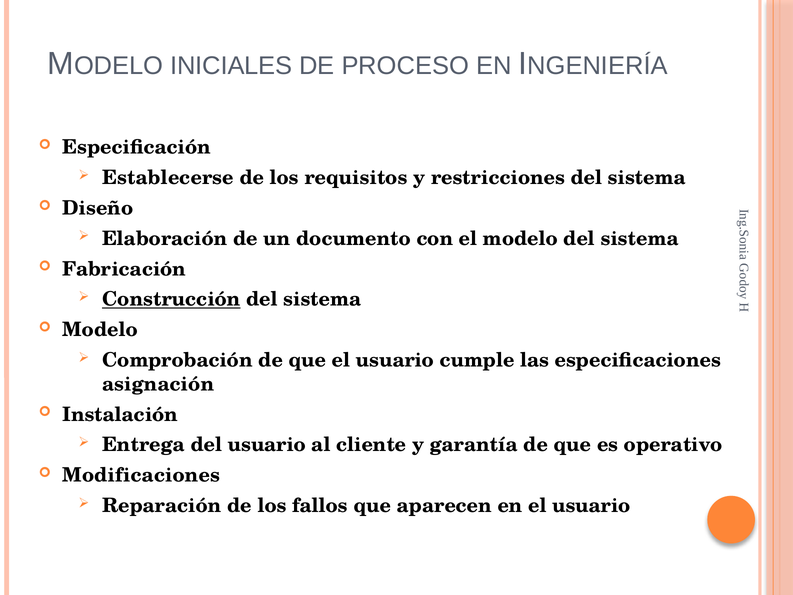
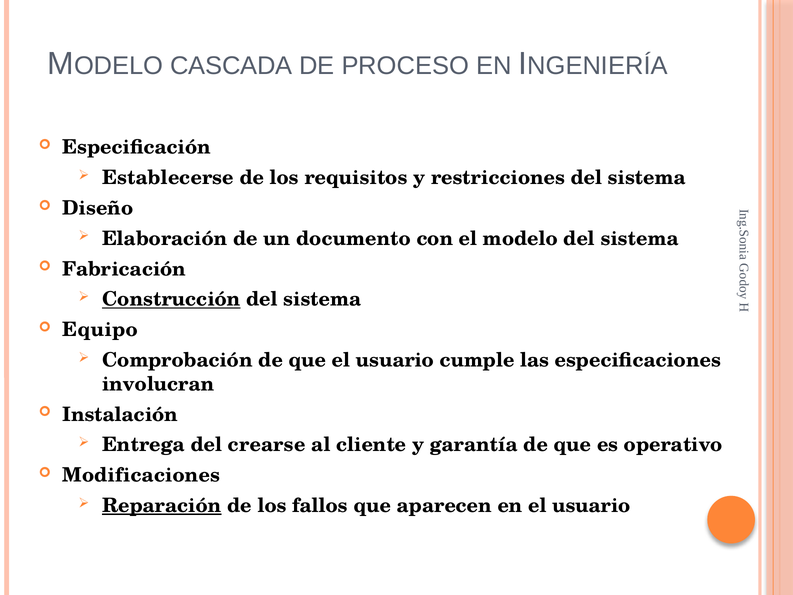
INICIALES: INICIALES -> CASCADA (231, 66)
Modelo: Modelo -> Equipo (100, 330)
asignación: asignación -> involucran (158, 384)
del usuario: usuario -> crearse (267, 445)
Reparación underline: none -> present (162, 506)
